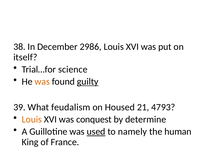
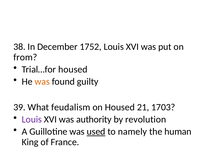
2986: 2986 -> 1752 (91, 47)
itself: itself -> from (25, 57)
Trial…for science: science -> housed (73, 69)
guilty underline: present -> none (88, 81)
4793: 4793 -> 1703 (163, 107)
Louis colour: orange -> purple (32, 119)
conquest: conquest -> authority (94, 119)
determine: determine -> revolution (146, 119)
